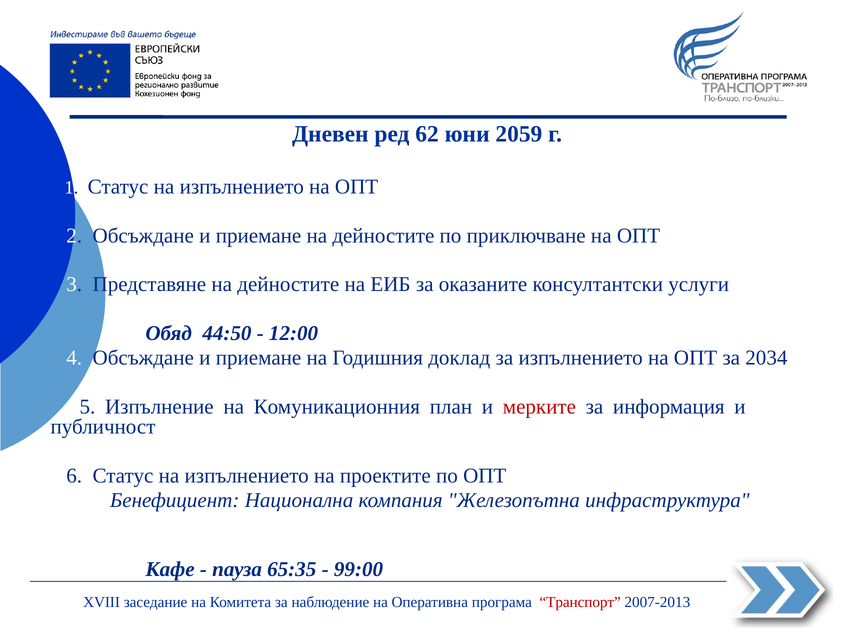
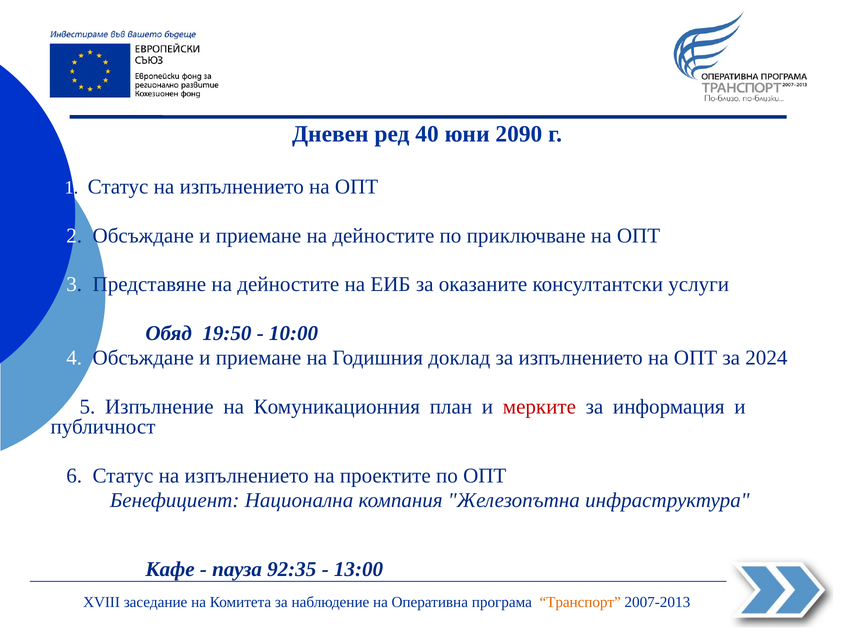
62: 62 -> 40 (427, 134)
2059: 2059 -> 2090 (519, 134)
44:50: 44:50 -> 19:50 (227, 333)
12:00: 12:00 -> 10:00 (294, 333)
2034: 2034 -> 2024 (766, 358)
65:35: 65:35 -> 92:35 (292, 570)
99:00: 99:00 -> 13:00 (359, 570)
Транспорт colour: red -> orange (580, 602)
